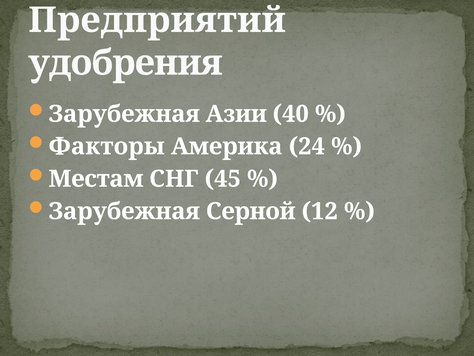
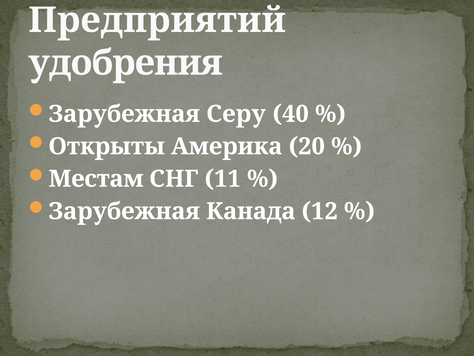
Азии: Азии -> Серу (236, 114)
Факторы: Факторы -> Открыты (107, 146)
24: 24 -> 20 (307, 146)
45: 45 -> 11 (223, 179)
Серной: Серной -> Канада (251, 211)
